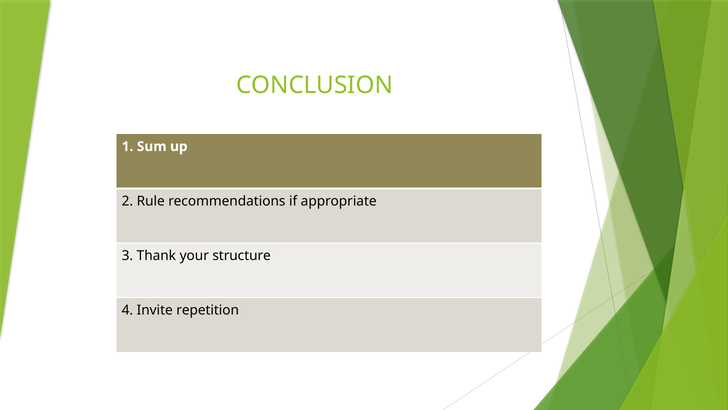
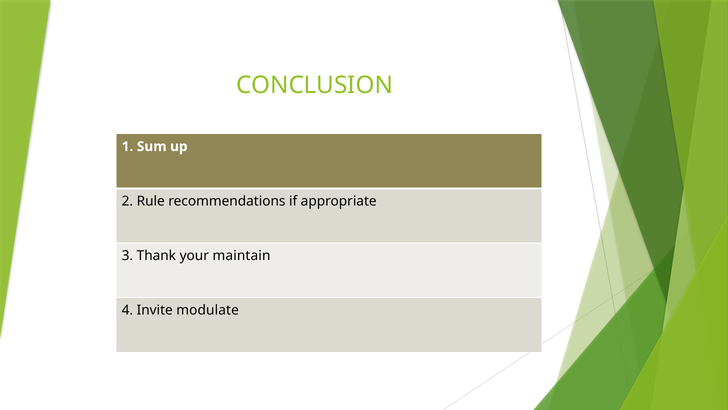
structure: structure -> maintain (242, 255)
repetition: repetition -> modulate (208, 310)
